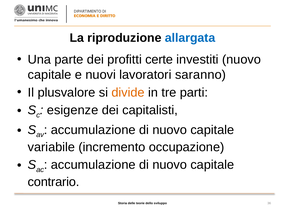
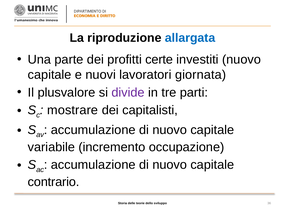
saranno: saranno -> giornata (201, 75)
divide colour: orange -> purple (128, 93)
esigenze: esigenze -> mostrare (73, 111)
